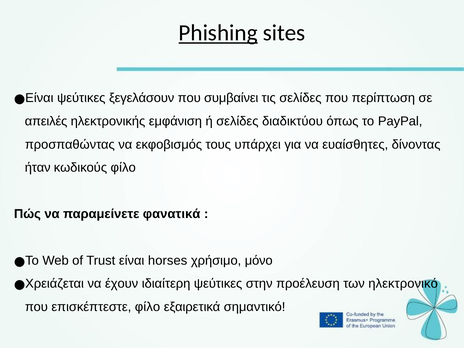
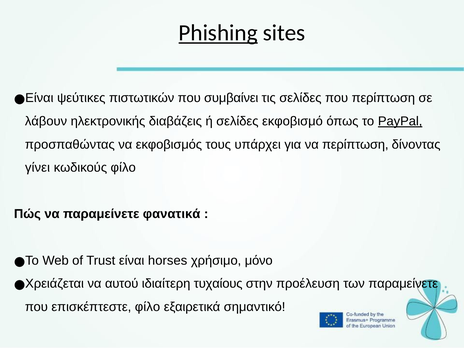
ξεγελάσουν: ξεγελάσουν -> πιστωτικών (142, 98)
απειλές: απειλές -> λάβουν (46, 121)
εμφάνιση: εμφάνιση -> διαβάζεις (175, 121)
διαδικτύου: διαδικτύου -> εκφοβισμό (292, 121)
PayPal underline: none -> present (400, 121)
να ευαίσθητες: ευαίσθητες -> περίπτωση (355, 144)
ήταν: ήταν -> γίνει (38, 168)
έχουν: έχουν -> αυτού (122, 284)
ιδιαίτερη ψεύτικες: ψεύτικες -> τυχαίους (218, 284)
των ηλεκτρονικό: ηλεκτρονικό -> παραμείνετε (403, 284)
